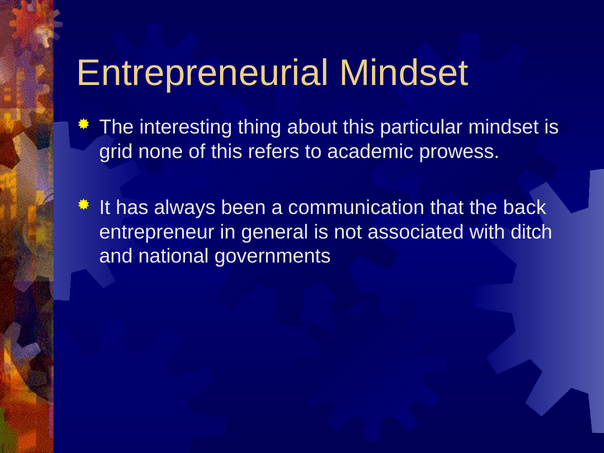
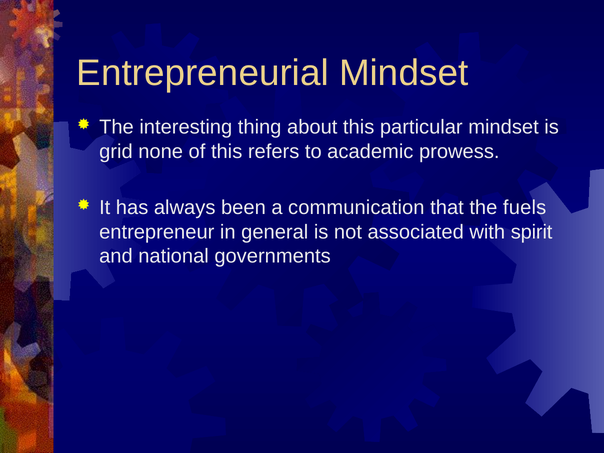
back: back -> fuels (525, 208)
ditch: ditch -> spirit (532, 232)
